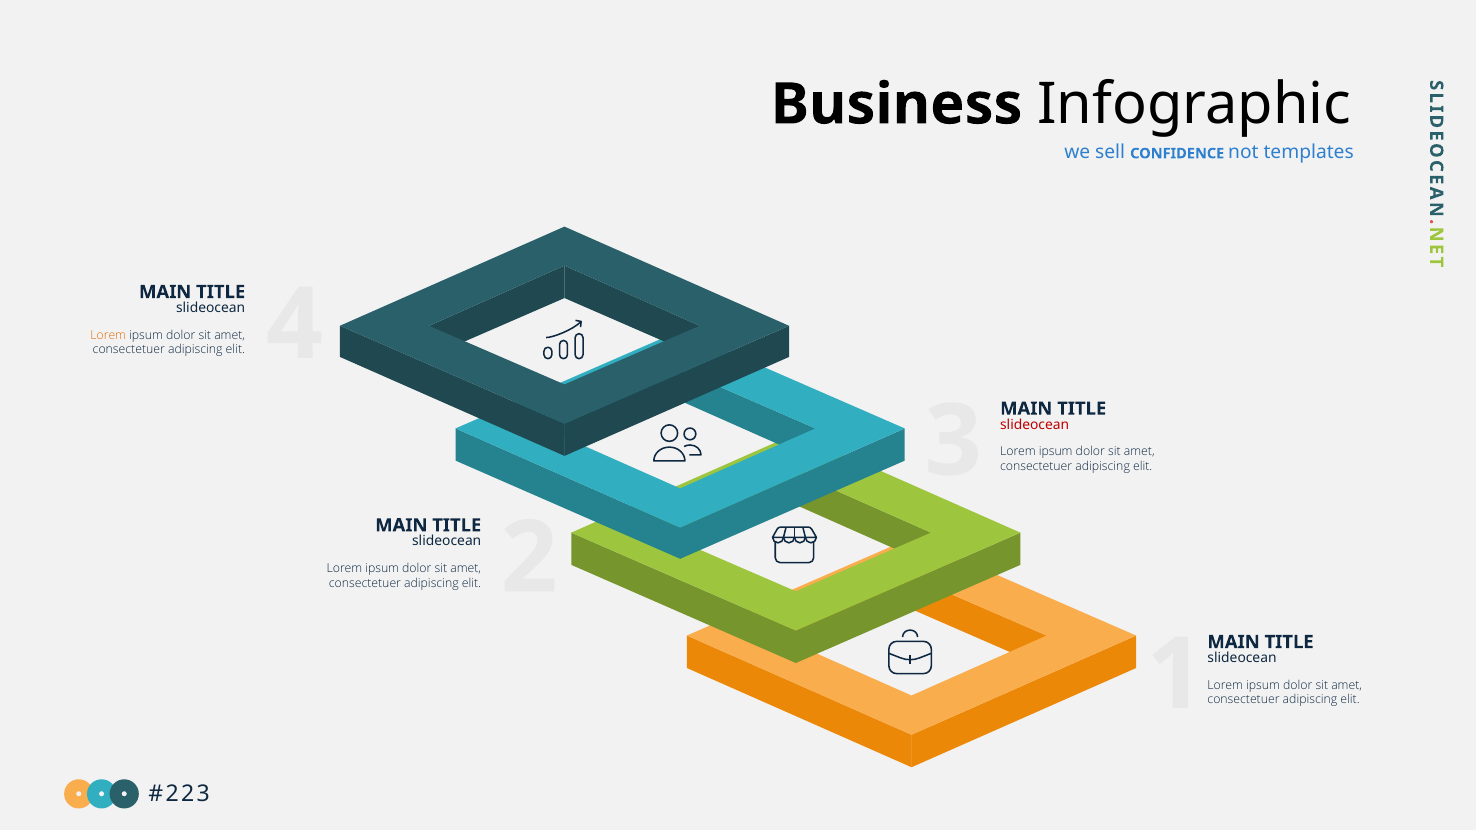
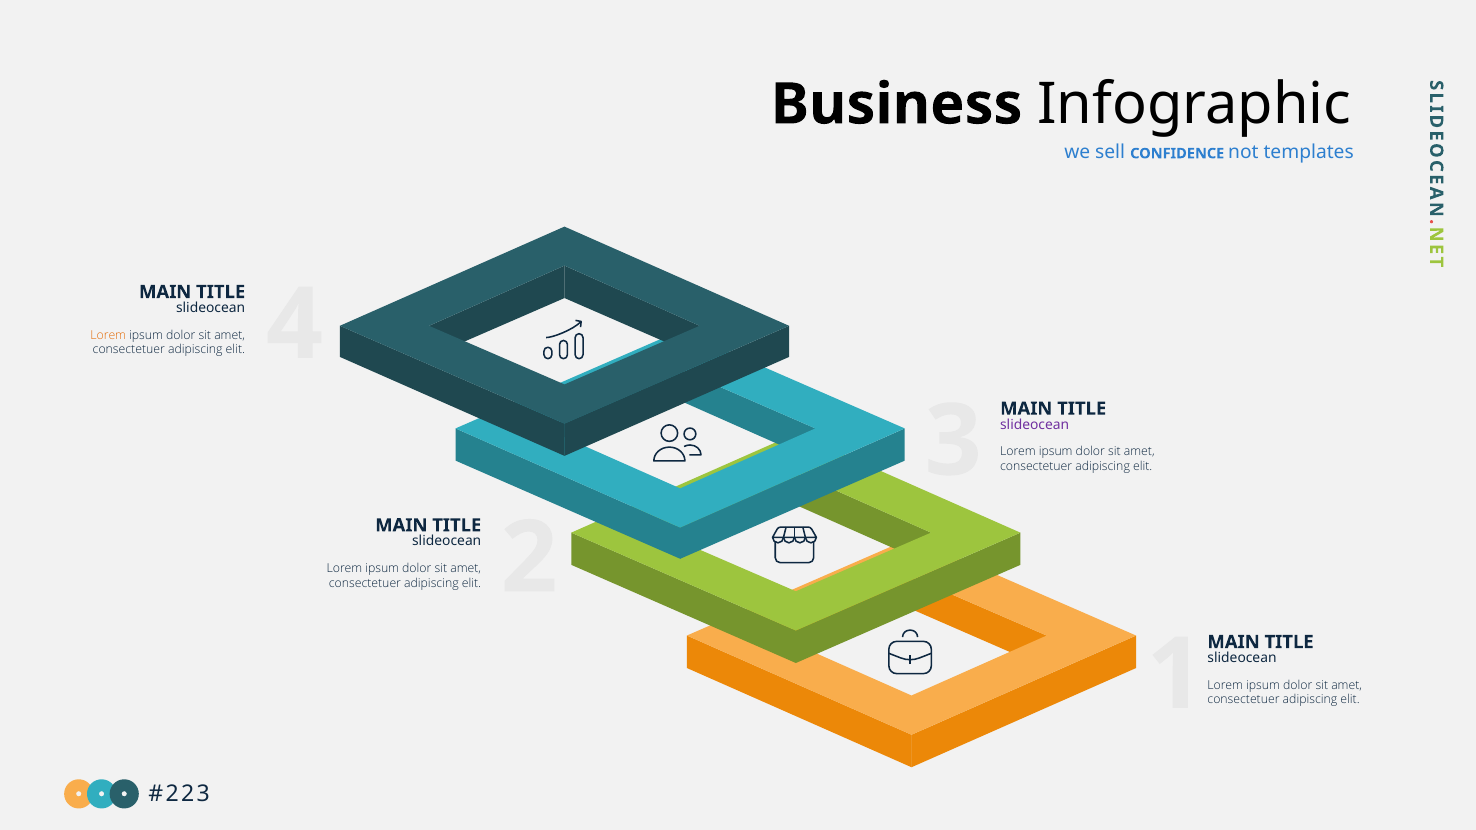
slideocean colour: red -> purple (1035, 425)
